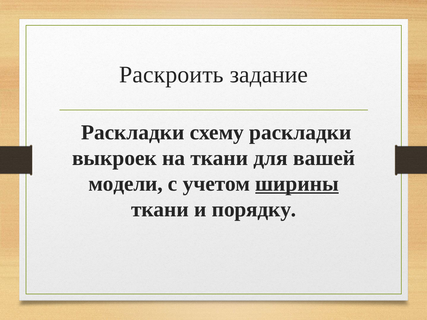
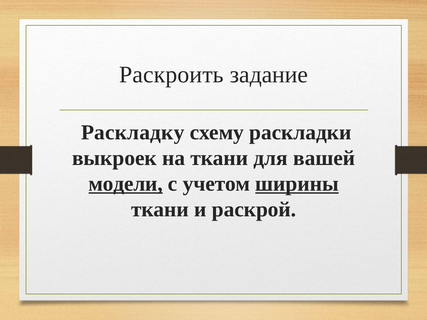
Раскладки: Раскладки -> Раскладку (133, 133)
модели underline: none -> present (126, 184)
порядку: порядку -> раскрой (254, 210)
